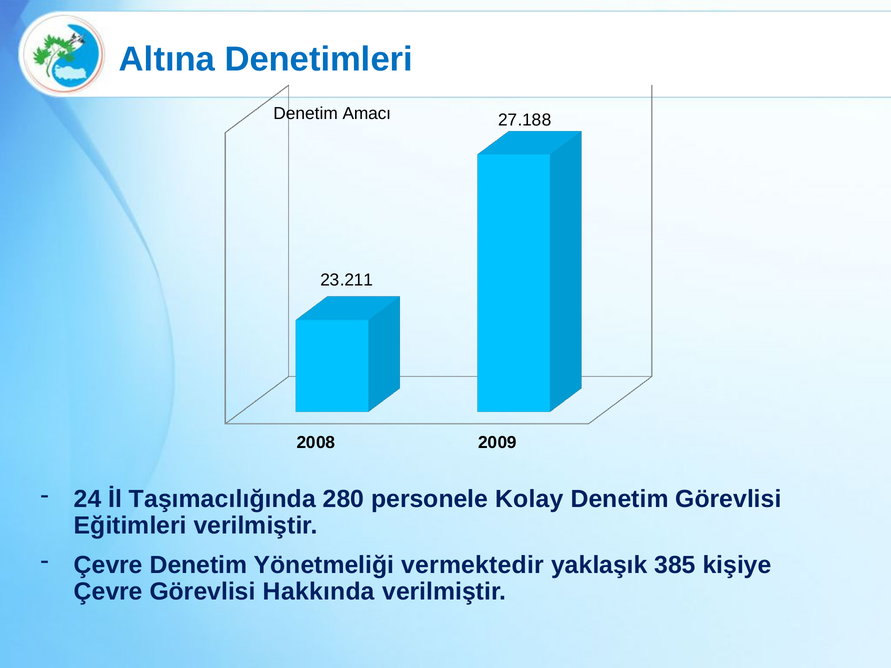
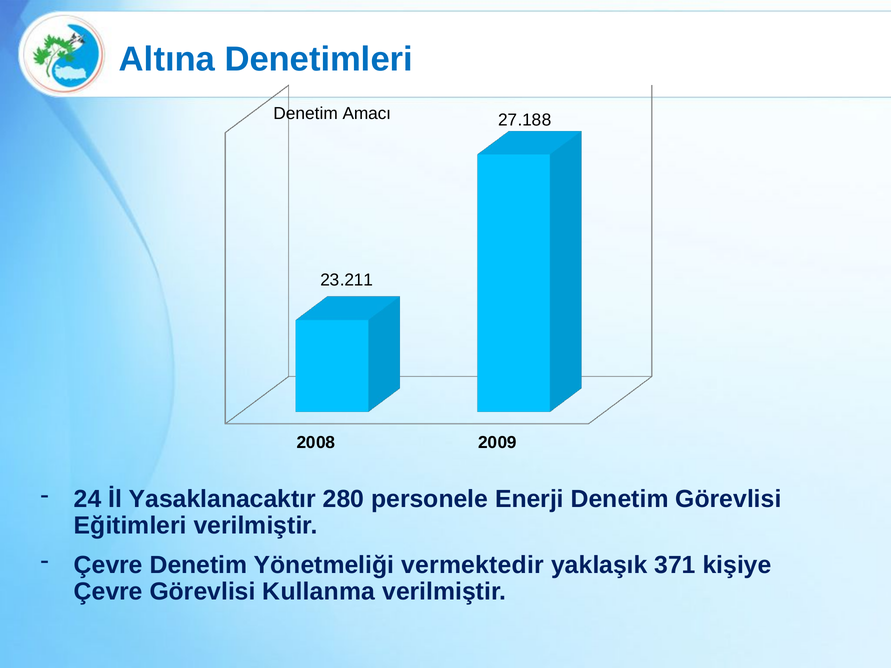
Taşımacılığında: Taşımacılığında -> Yasaklanacaktır (222, 499)
Kolay: Kolay -> Enerji (529, 499)
385: 385 -> 371 (675, 565)
Hakkında: Hakkında -> Kullanma (319, 592)
